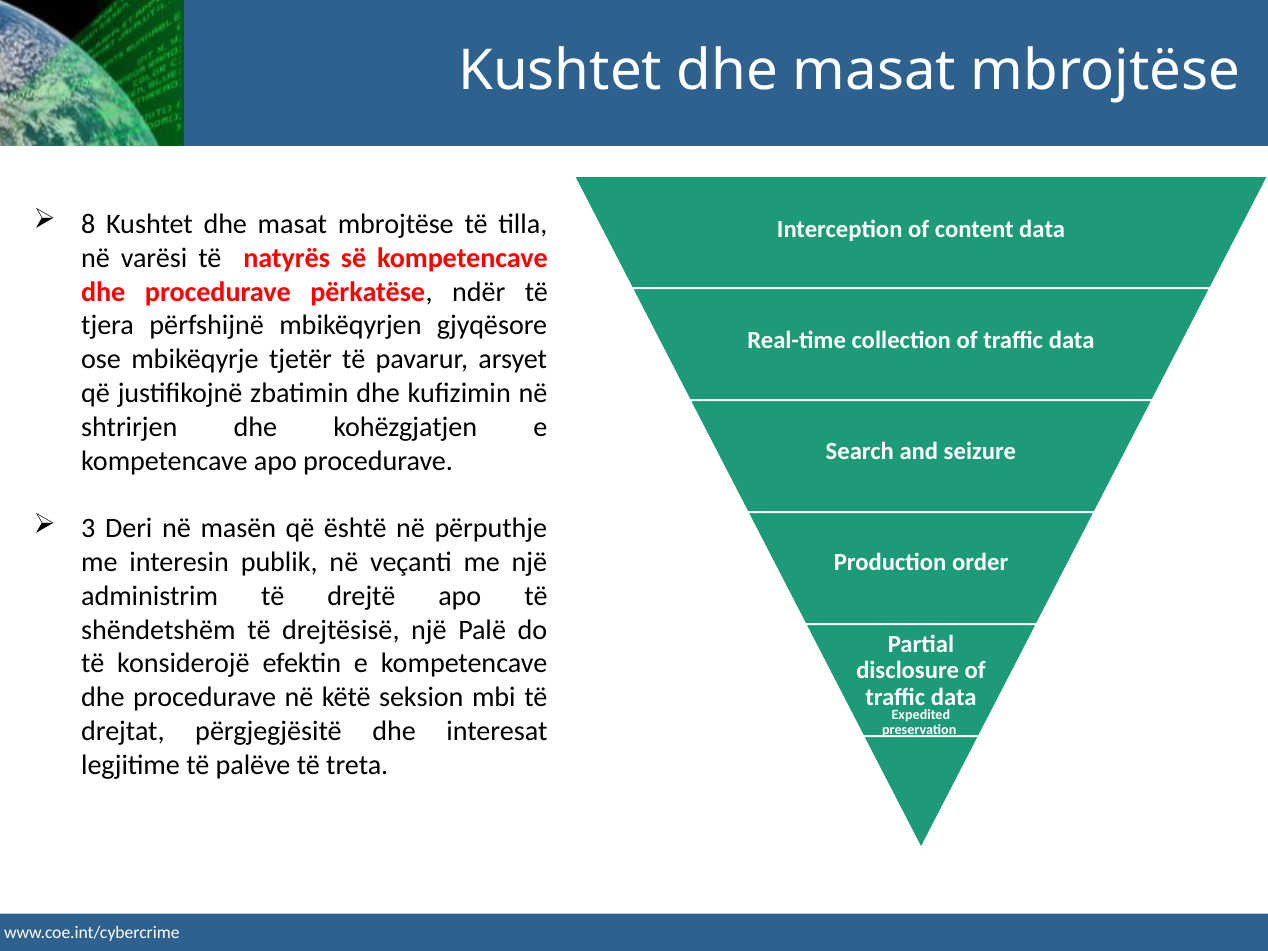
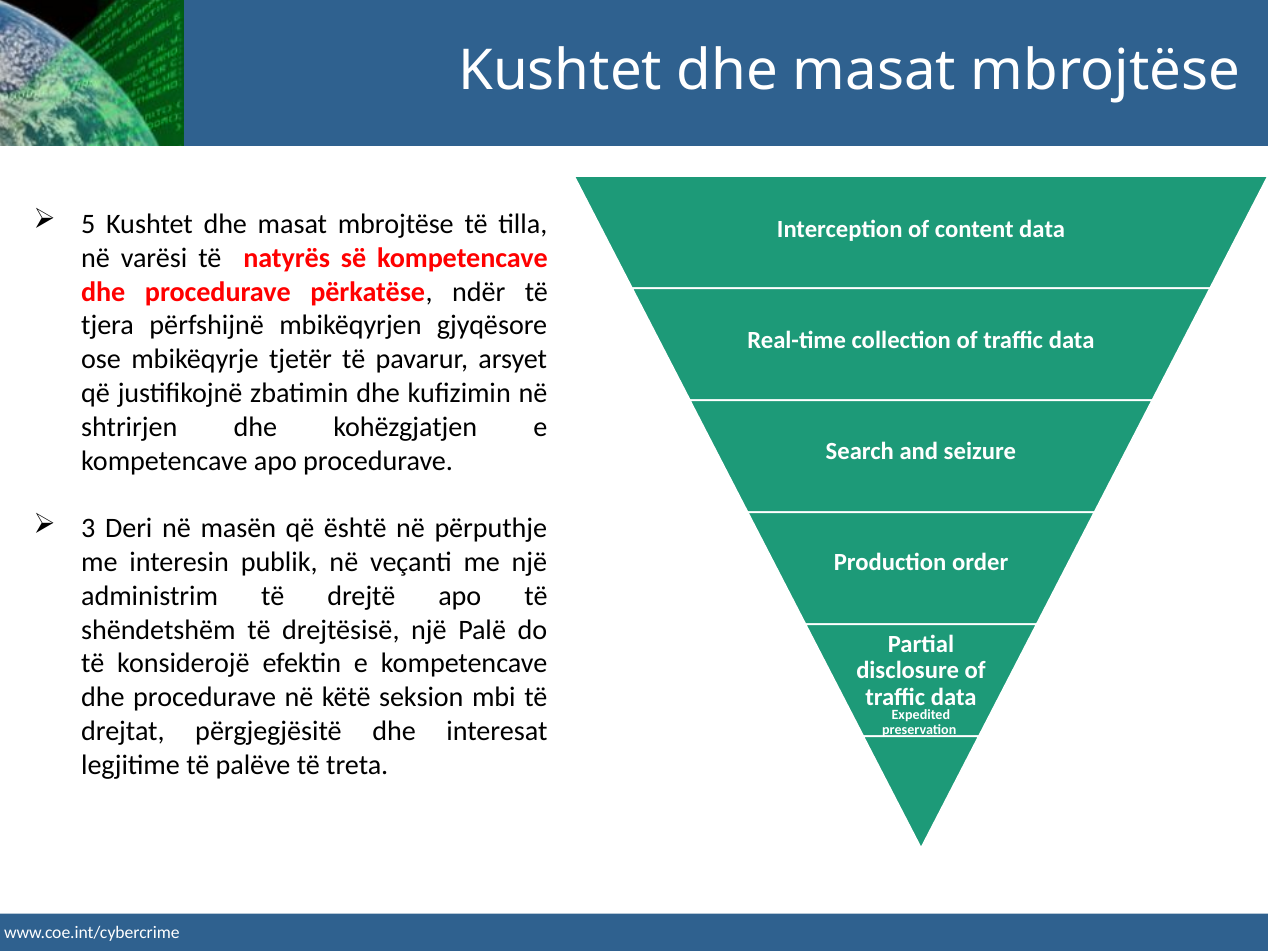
8: 8 -> 5 (88, 224)
